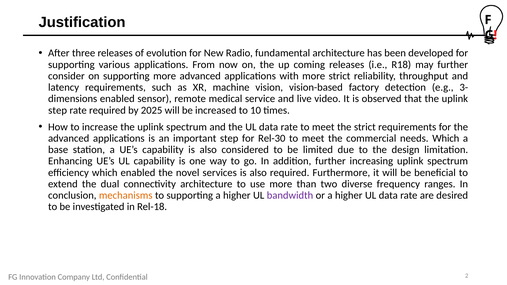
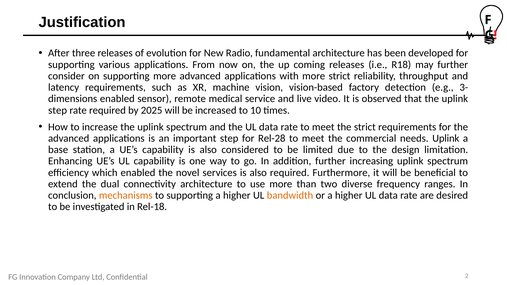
Rel-30: Rel-30 -> Rel-28 (272, 138)
needs Which: Which -> Uplink (446, 138)
bandwidth colour: purple -> orange (290, 196)
